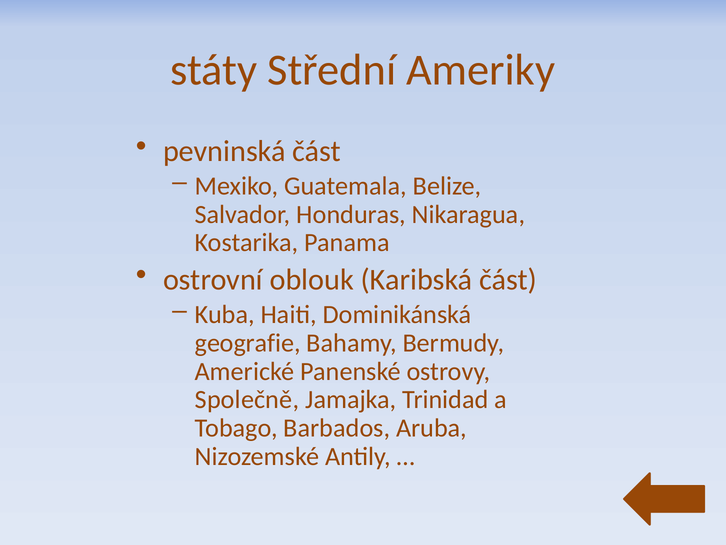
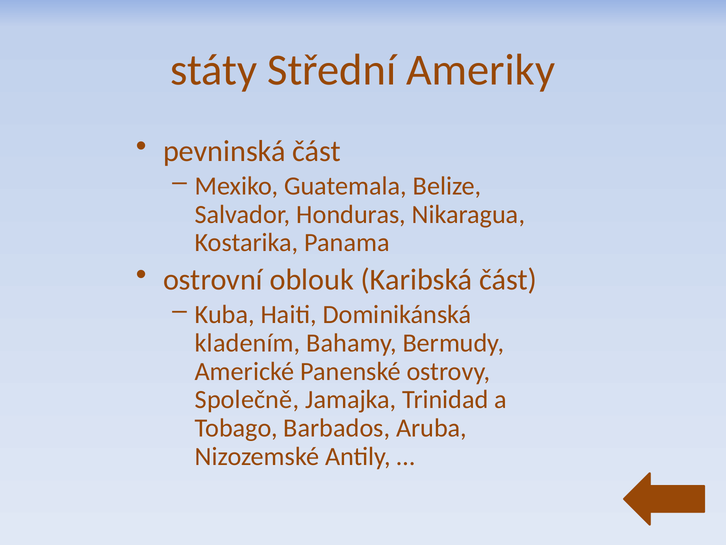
geografie: geografie -> kladením (248, 343)
